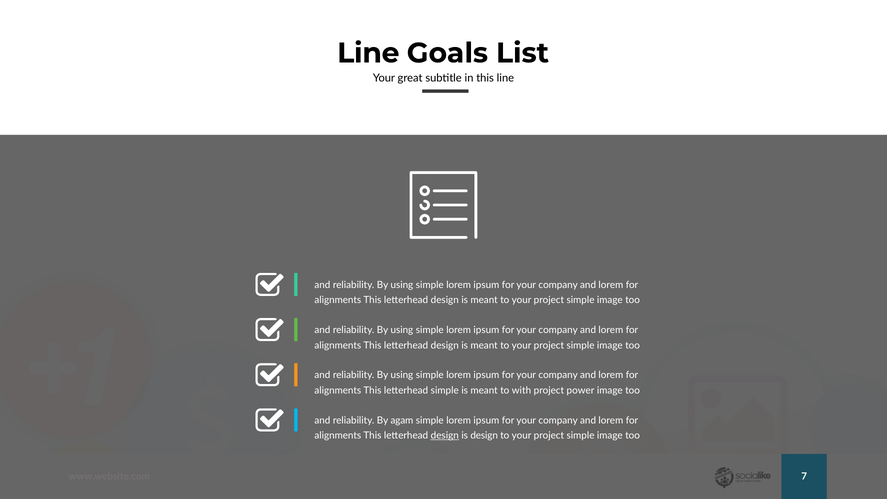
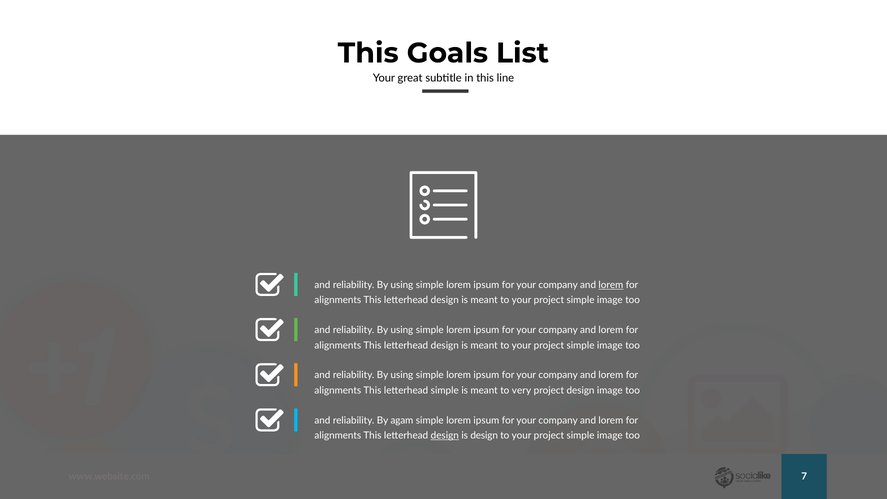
Line: Line -> This (368, 53)
lorem underline: none -> present (611, 285)
with: with -> very (521, 391)
project power: power -> design (581, 391)
